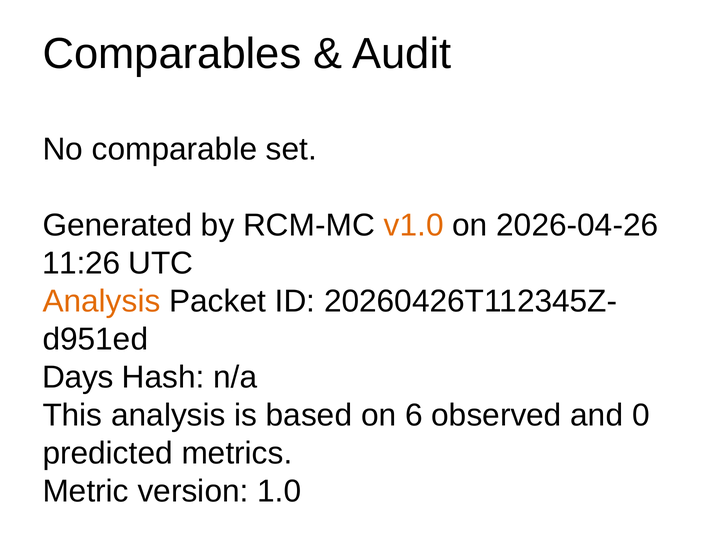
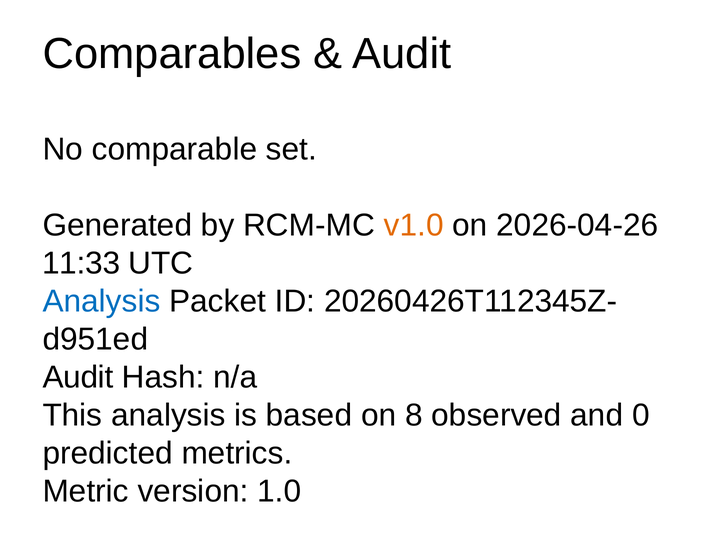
11:26: 11:26 -> 11:33 (81, 263)
Analysis colour: orange -> blue (102, 301)
Days: Days -> Audit (78, 377)
6: 6 -> 8 (414, 415)
